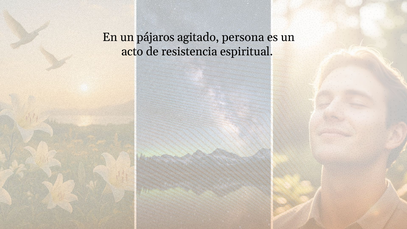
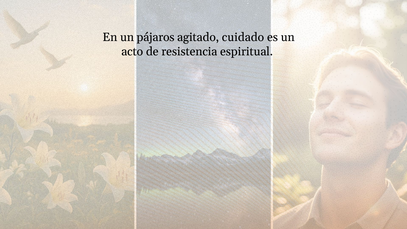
persona: persona -> cuidado (243, 37)
